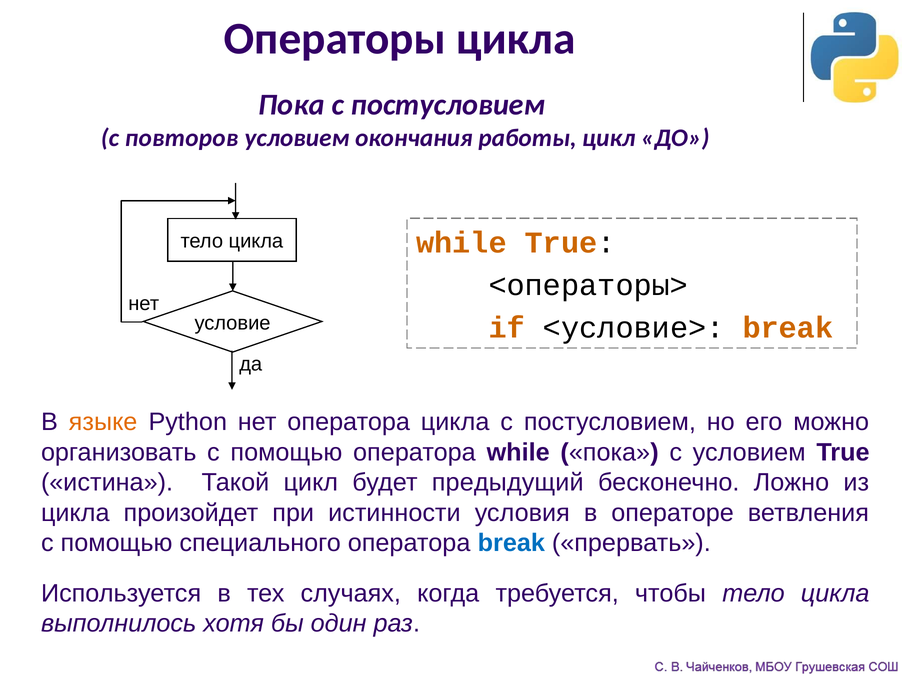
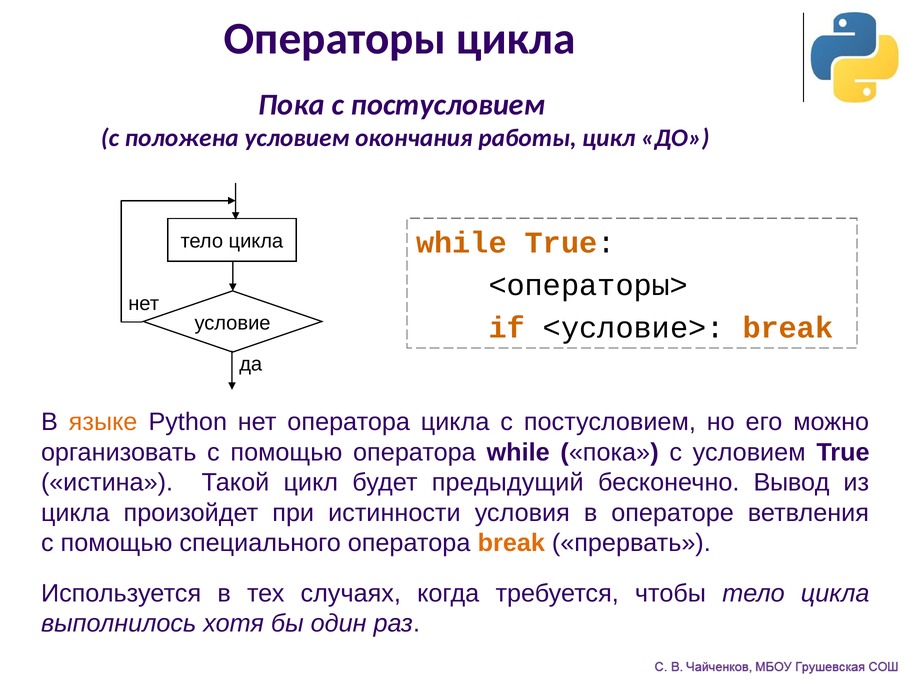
повторов: повторов -> положена (182, 138)
Ложно: Ложно -> Вывод (792, 483)
break colour: blue -> orange (511, 543)
